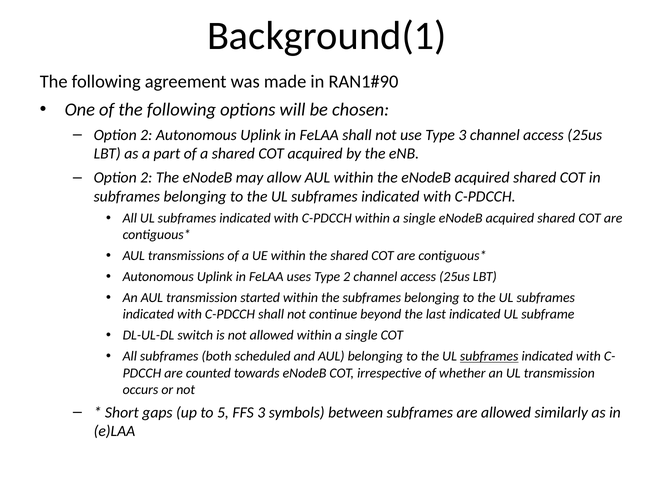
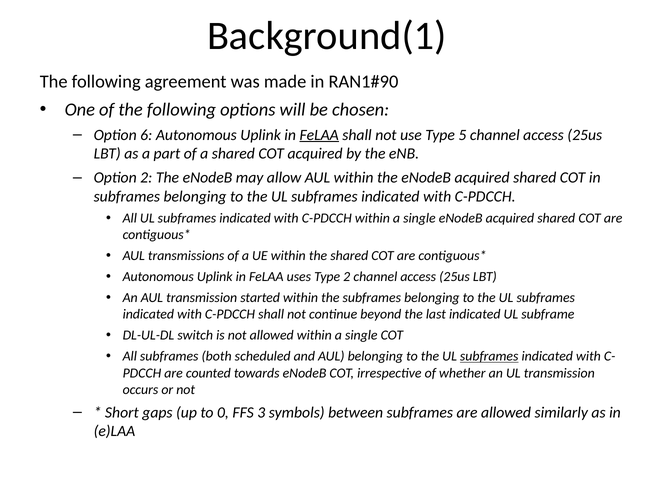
2: 2 -> 6 (146, 135)
FeLAA underline: none -> present (319, 135)
Type 3: 3 -> 5 (462, 135)
5: 5 -> 0 (223, 413)
